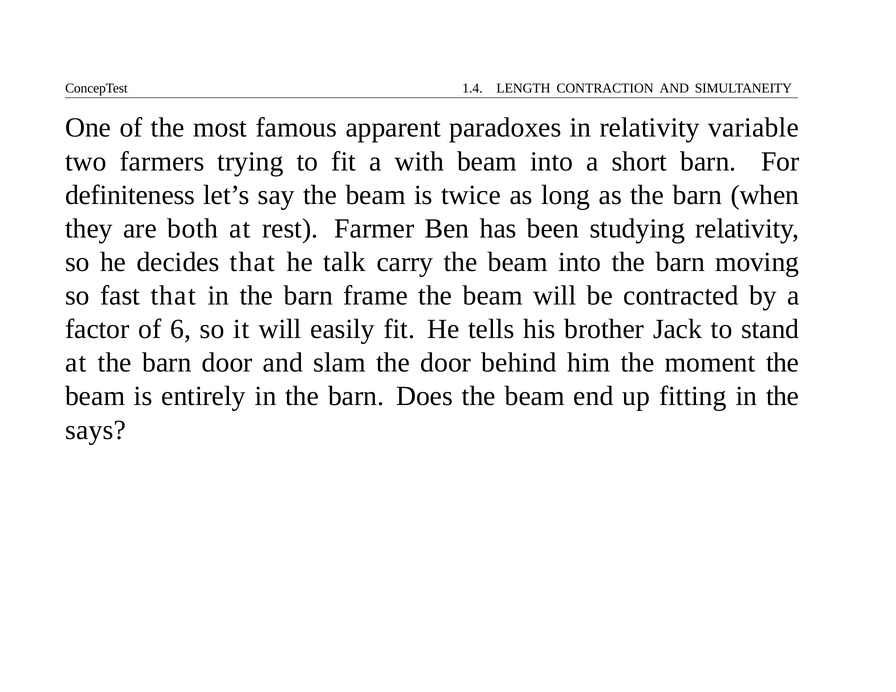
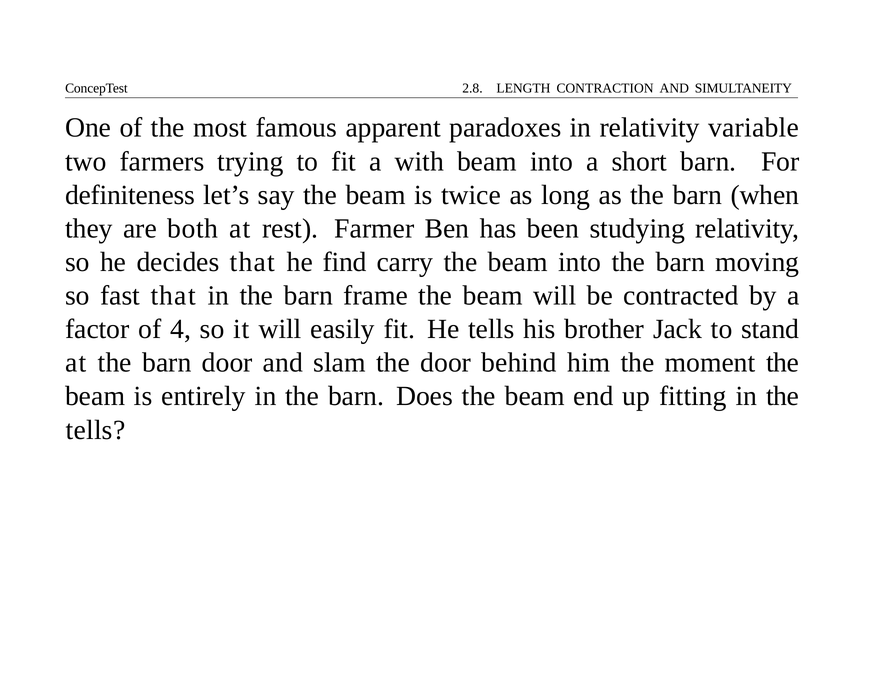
1.4: 1.4 -> 2.8 (472, 88)
talk: talk -> find (345, 262)
6: 6 -> 4 (181, 329)
says: says -> tells (95, 430)
